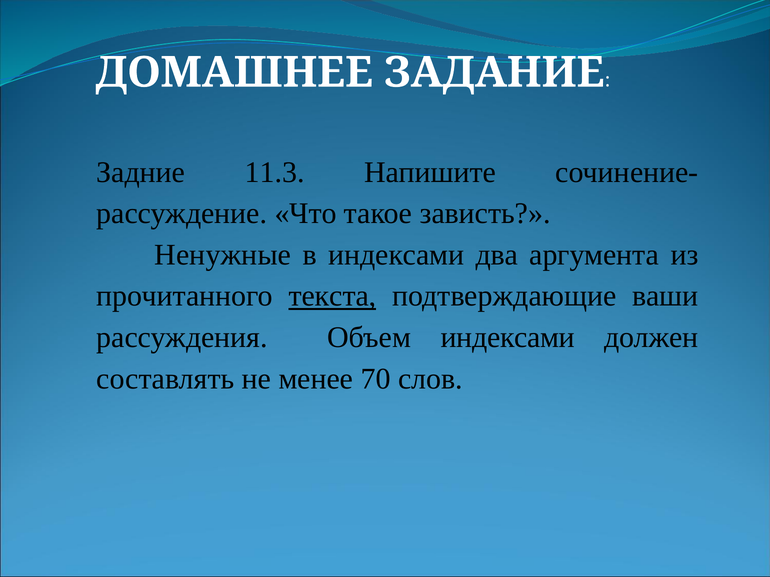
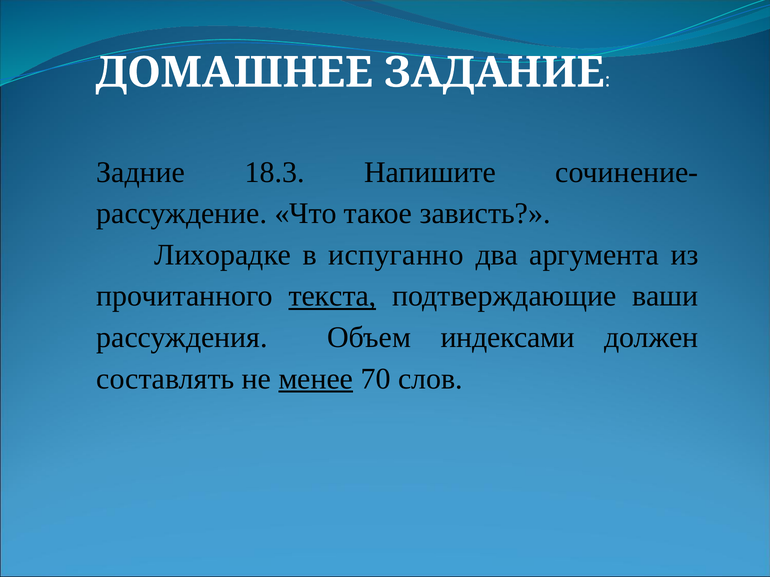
11.3: 11.3 -> 18.3 (275, 172)
Ненужные: Ненужные -> Лихорадке (223, 255)
в индексами: индексами -> испуганно (396, 255)
менее underline: none -> present (316, 379)
